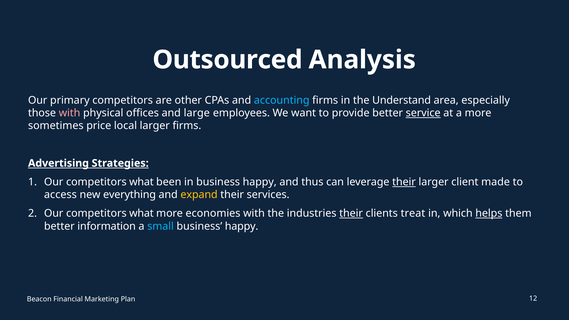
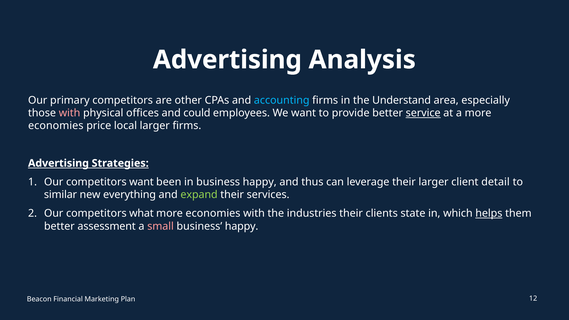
Outsourced: Outsourced -> Advertising (227, 60)
large: large -> could (197, 113)
sometimes: sometimes -> economies (56, 126)
what: what -> want (141, 182)
their underline: present -> none (404, 182)
made: made -> detail (496, 182)
access: access -> similar (60, 195)
expand colour: yellow -> light green (199, 195)
their underline: present -> none (351, 214)
treat: treat -> state (413, 214)
information: information -> assessment (107, 226)
small colour: light blue -> pink (161, 226)
